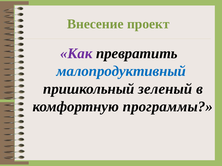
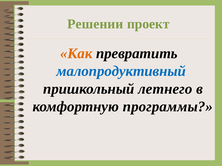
Внесение: Внесение -> Решении (95, 24)
Как colour: purple -> orange (76, 54)
зеленый: зеленый -> летнего (165, 89)
